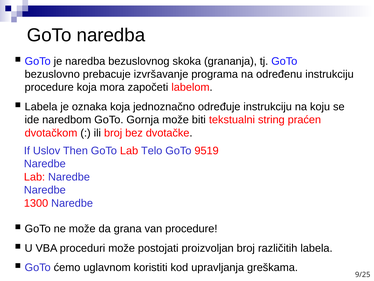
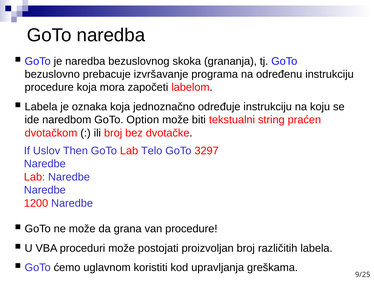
Gornja: Gornja -> Option (143, 120)
9519: 9519 -> 3297 (207, 151)
1300: 1300 -> 1200 (36, 203)
